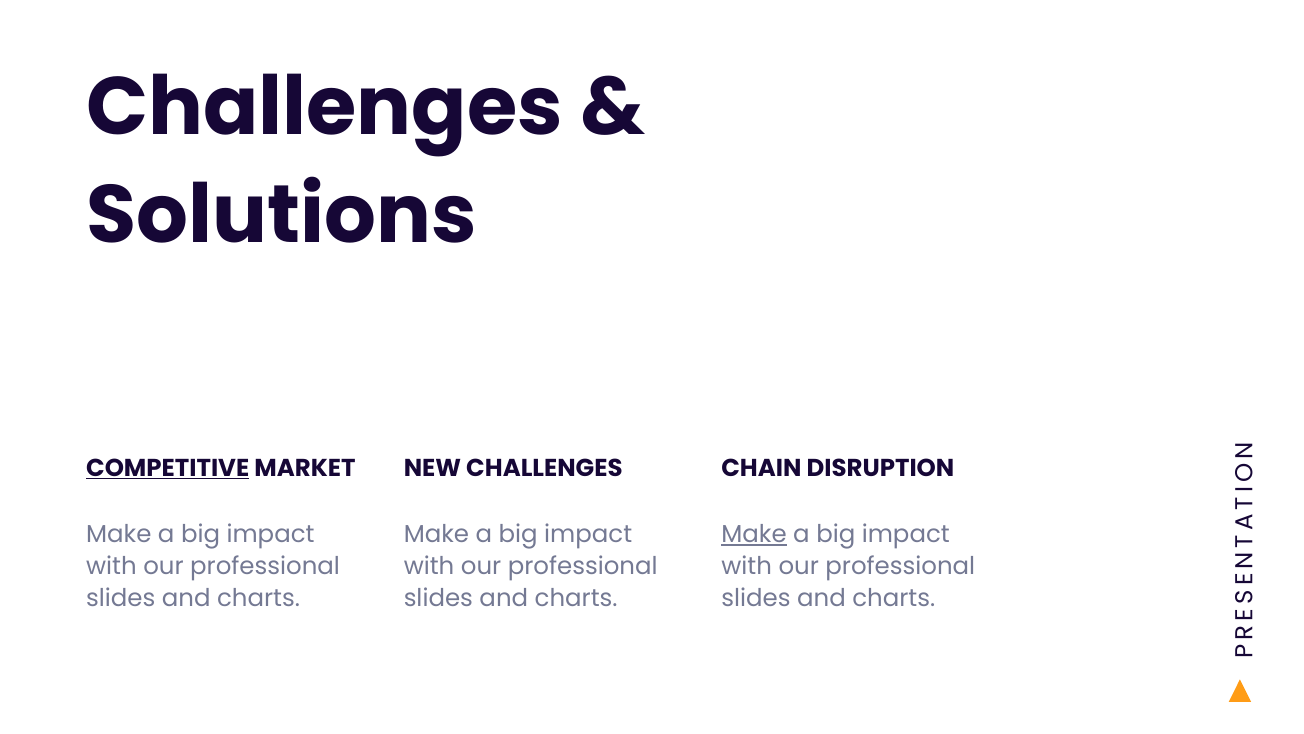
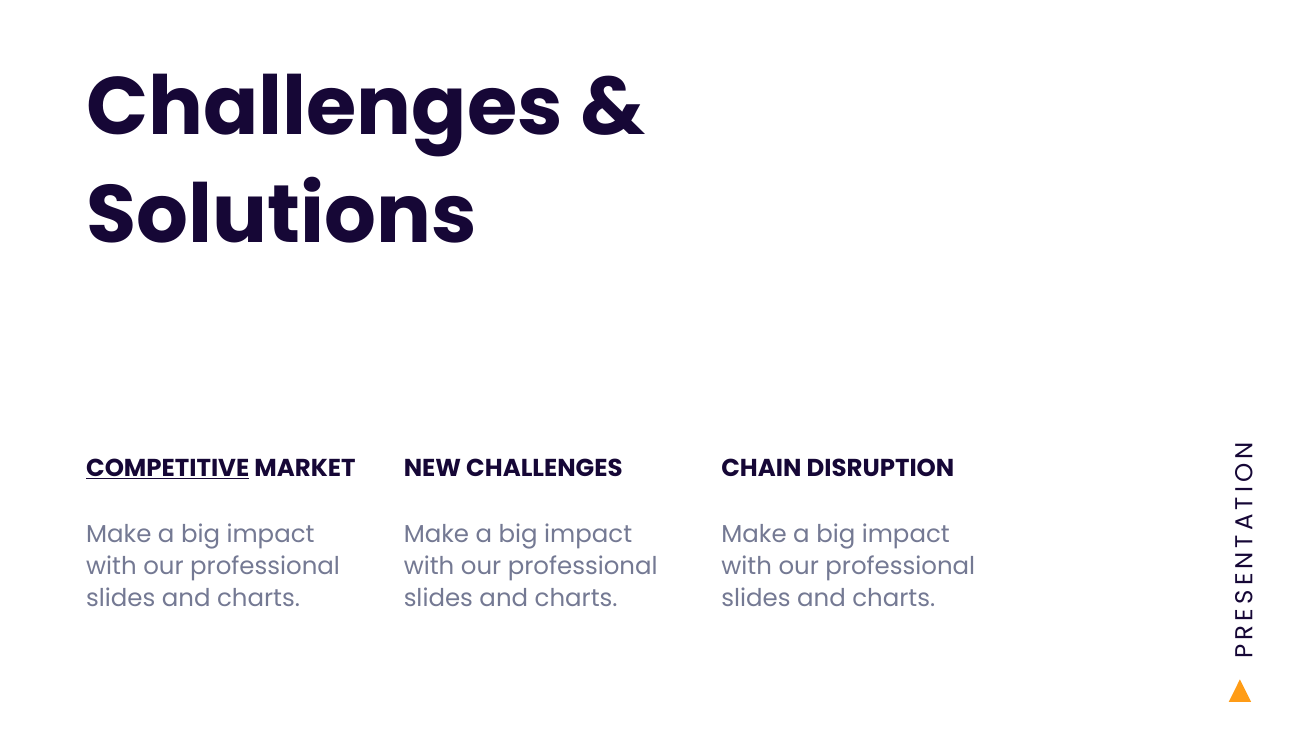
Make underline: present -> none (754, 534)
